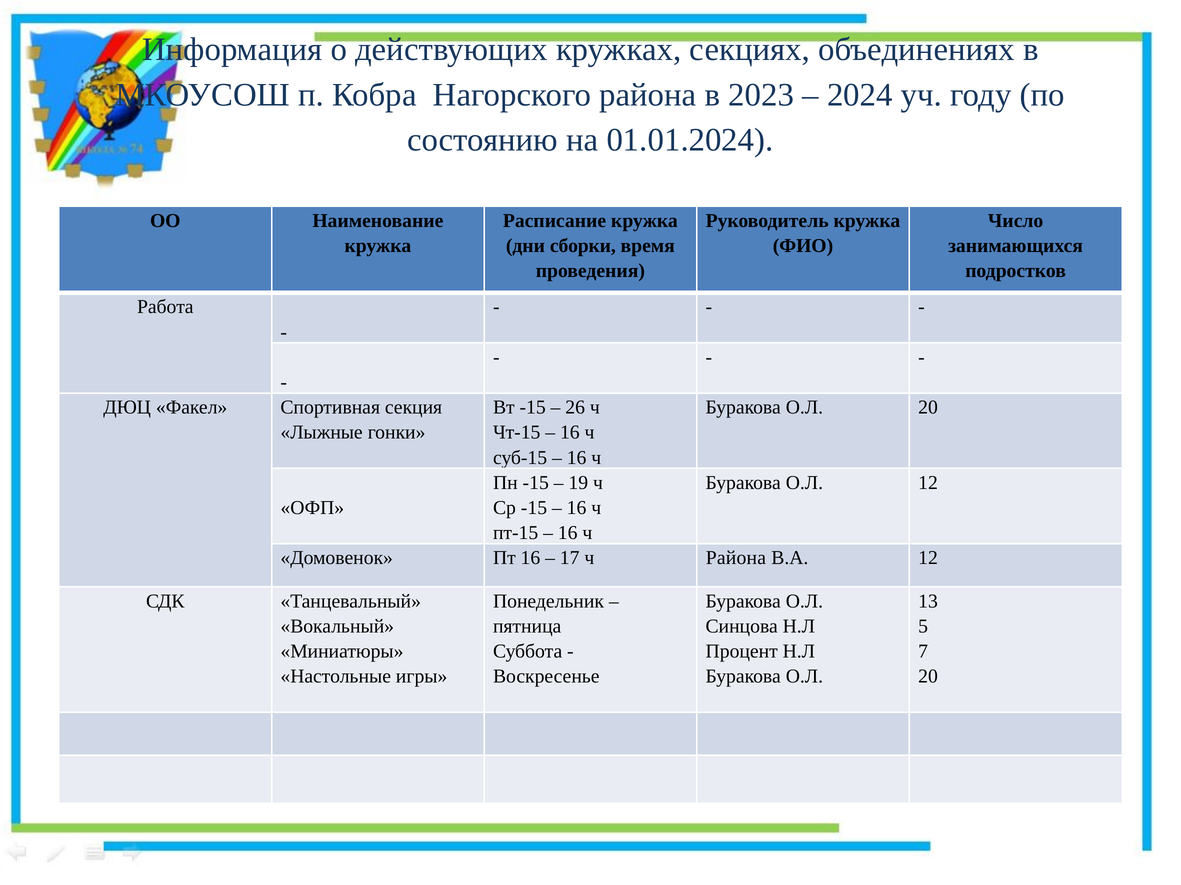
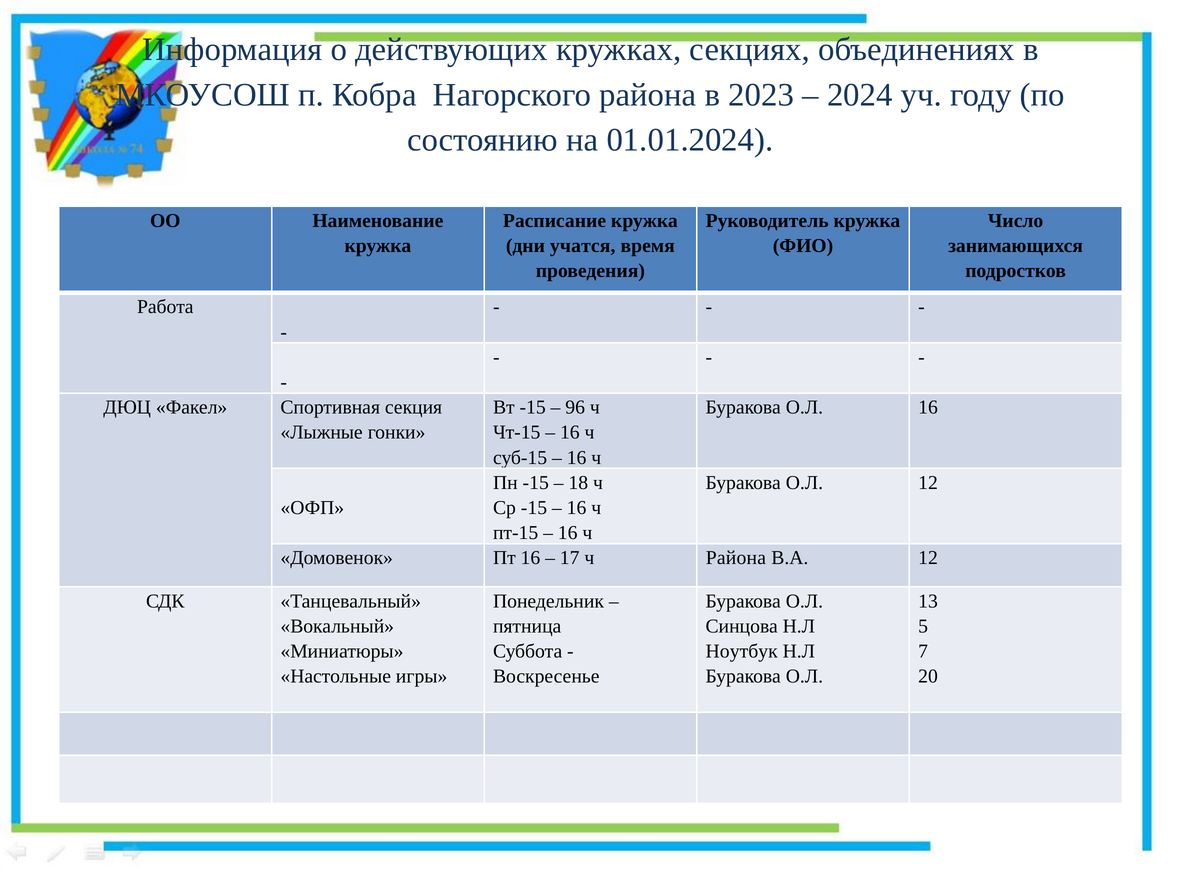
сборки: сборки -> учатся (583, 246)
26: 26 -> 96 (575, 408)
О.Л 20: 20 -> 16 (928, 408)
19: 19 -> 18 (578, 483)
Процент: Процент -> Ноутбук (742, 652)
